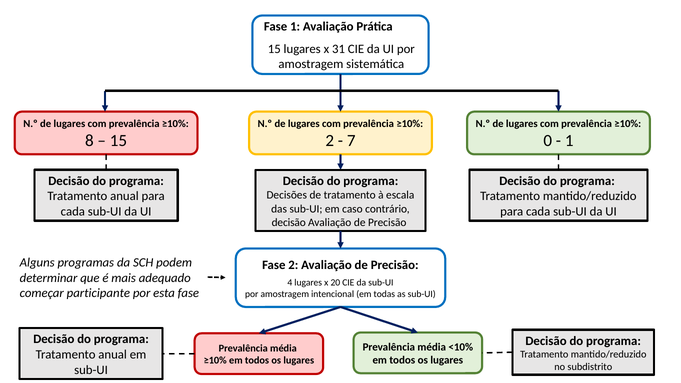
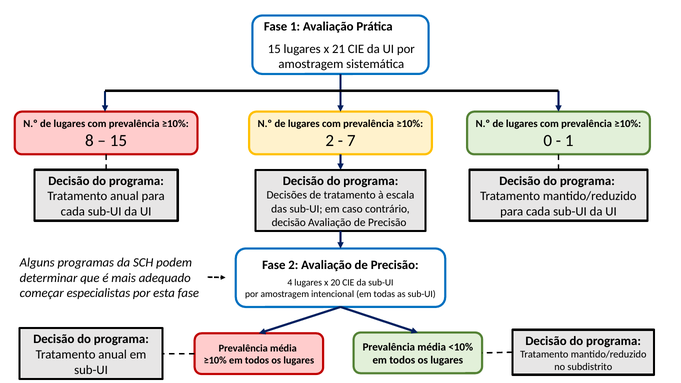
31: 31 -> 21 (339, 49)
participante: participante -> especialistas (98, 293)
